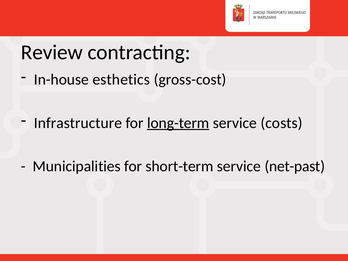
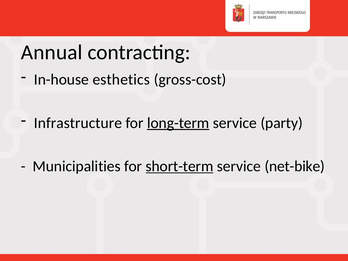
Review: Review -> Annual (52, 52)
costs: costs -> party (282, 123)
short-term underline: none -> present (180, 166)
net-past: net-past -> net-bike (295, 166)
